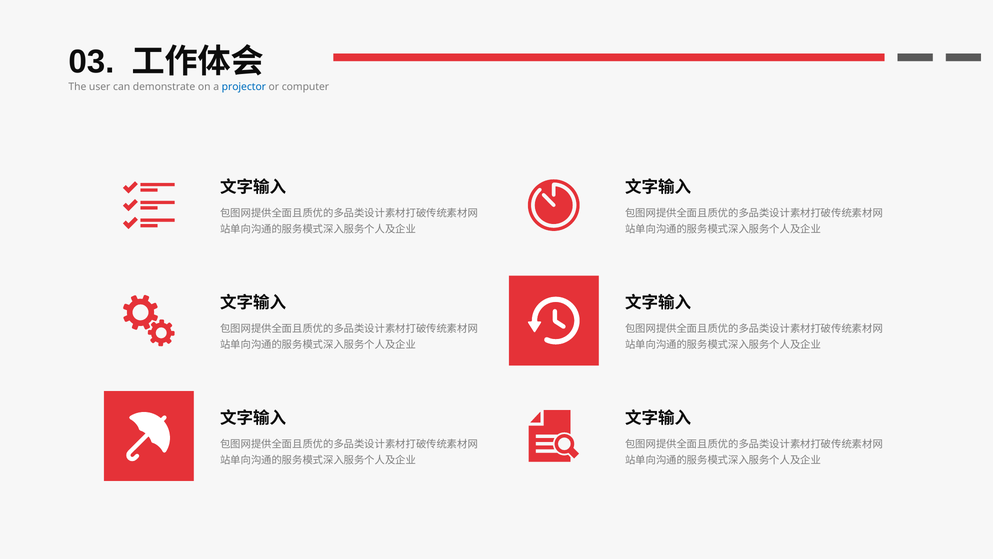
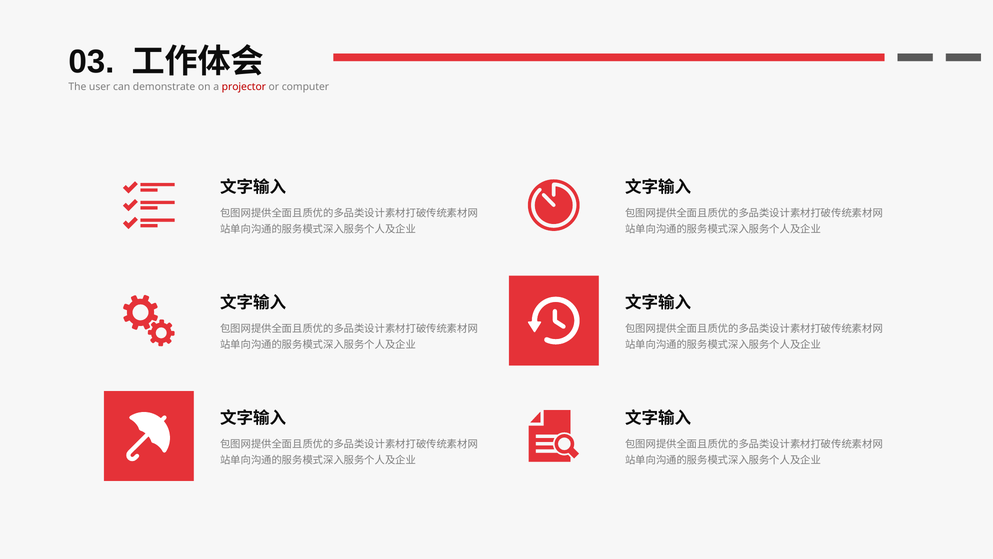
projector colour: blue -> red (244, 87)
